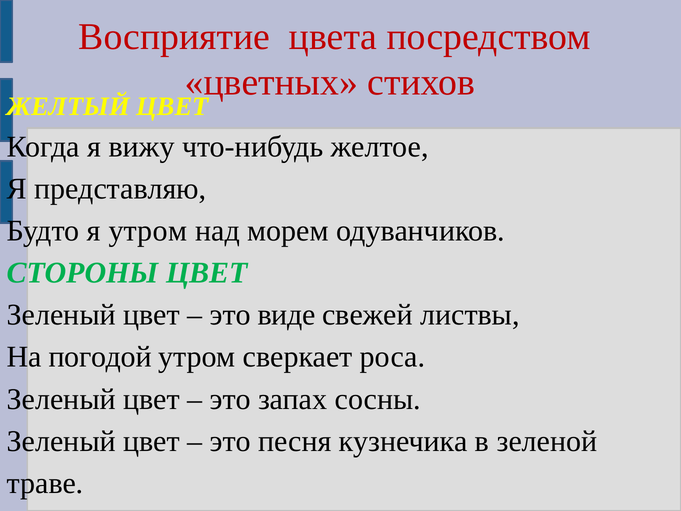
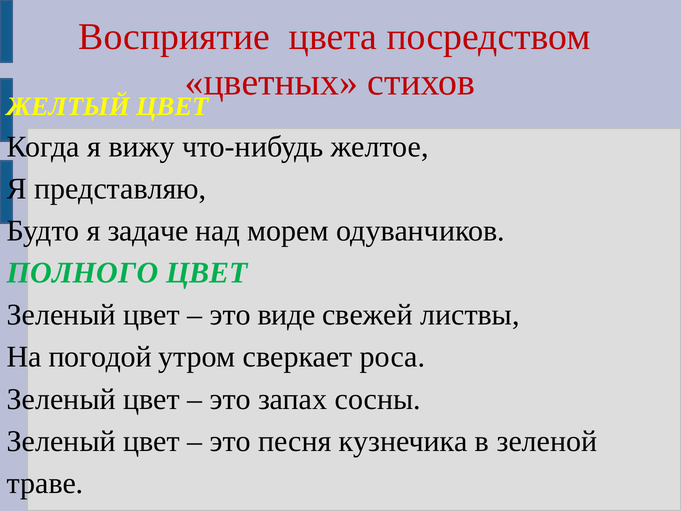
я утром: утром -> задаче (148, 231)
СТОРОНЫ: СТОРОНЫ -> ПОЛНОГО (83, 273)
